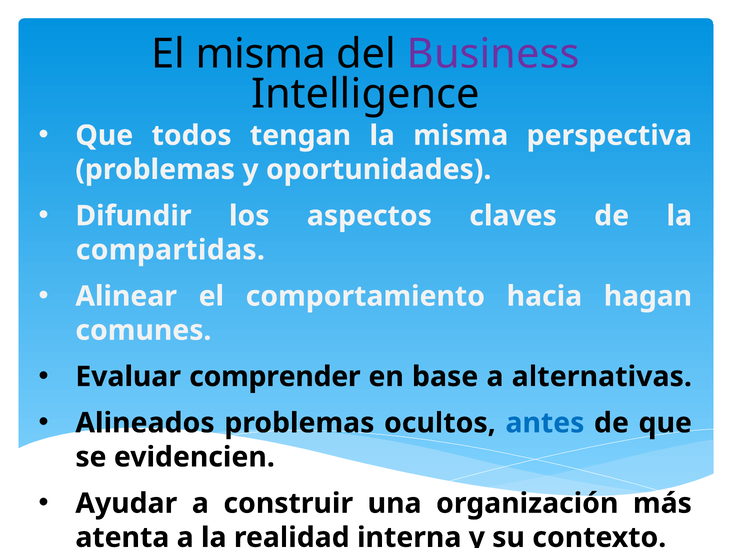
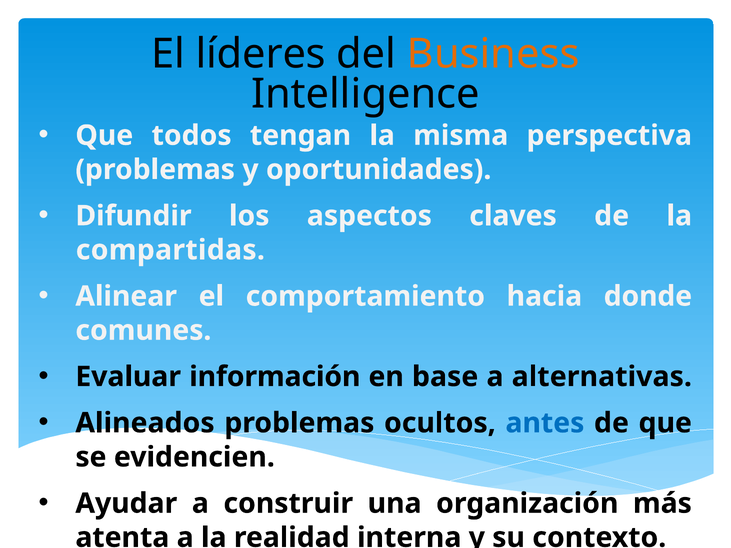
El misma: misma -> líderes (261, 54)
Business colour: purple -> orange (493, 54)
hagan: hagan -> donde (648, 296)
comprender: comprender -> información (275, 377)
